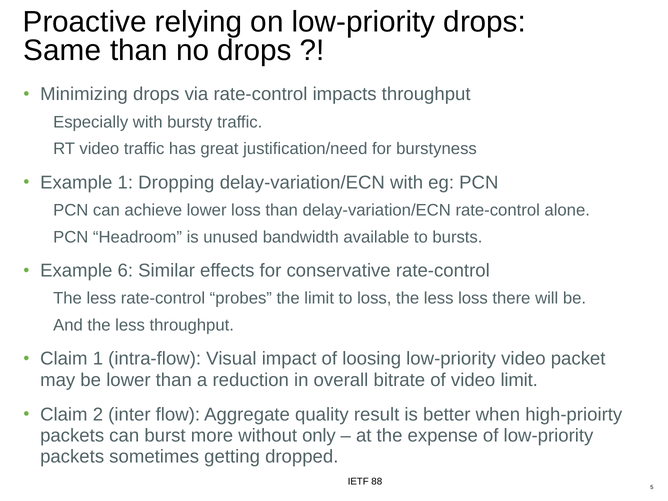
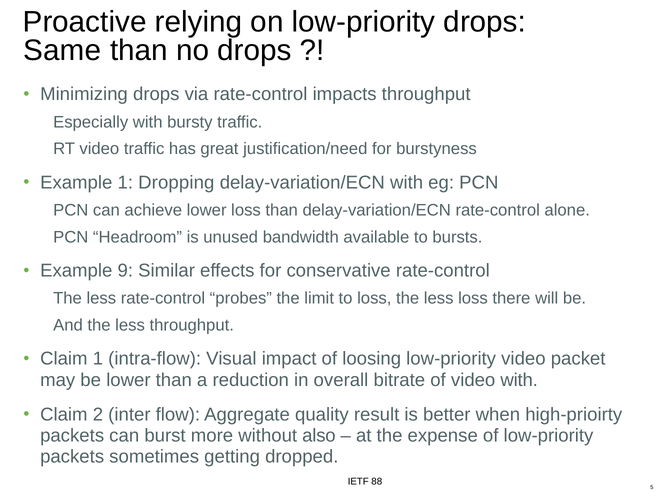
6: 6 -> 9 (125, 271)
video limit: limit -> with (519, 380)
only: only -> also (319, 436)
